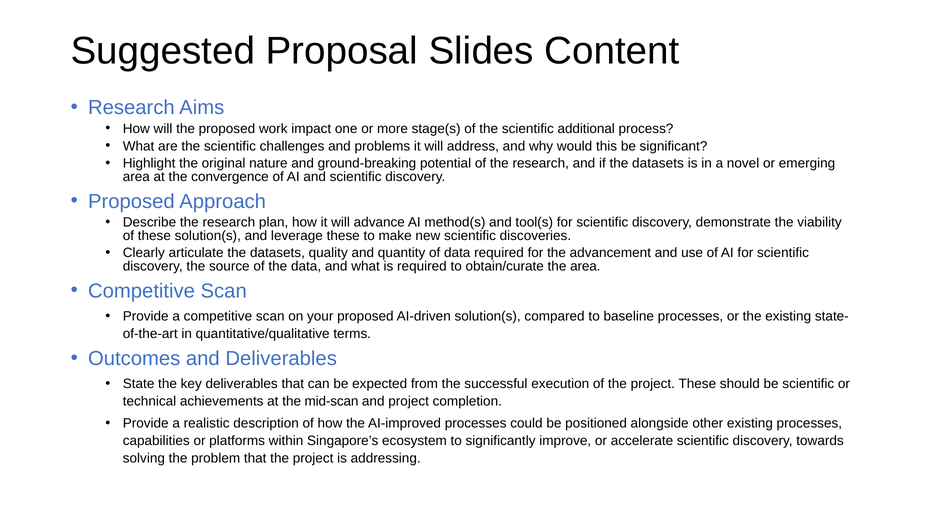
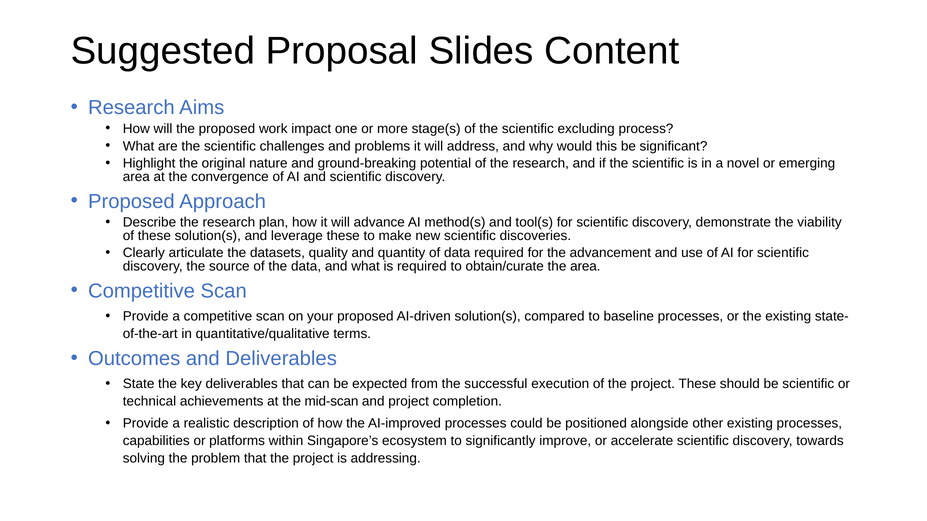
additional: additional -> excluding (586, 129)
if the datasets: datasets -> scientific (658, 164)
